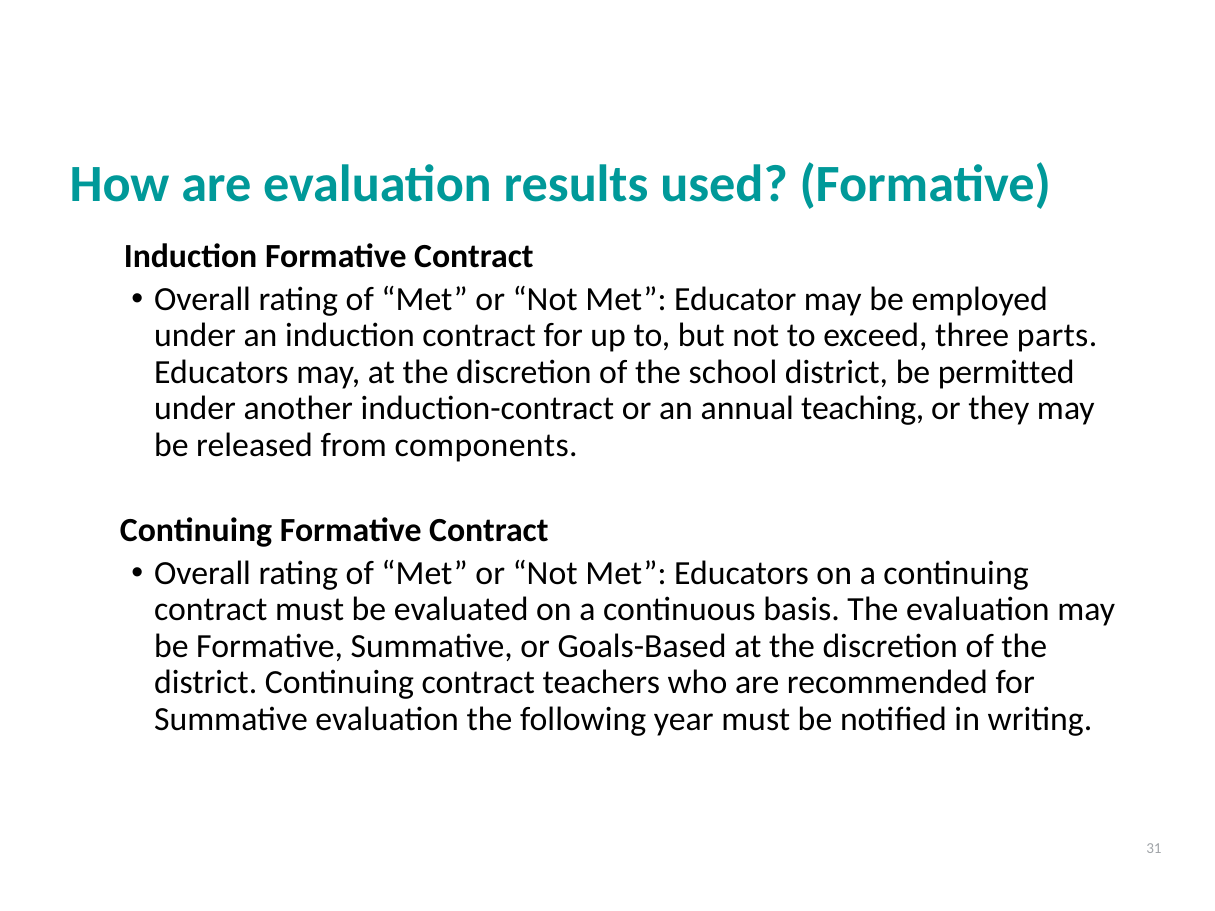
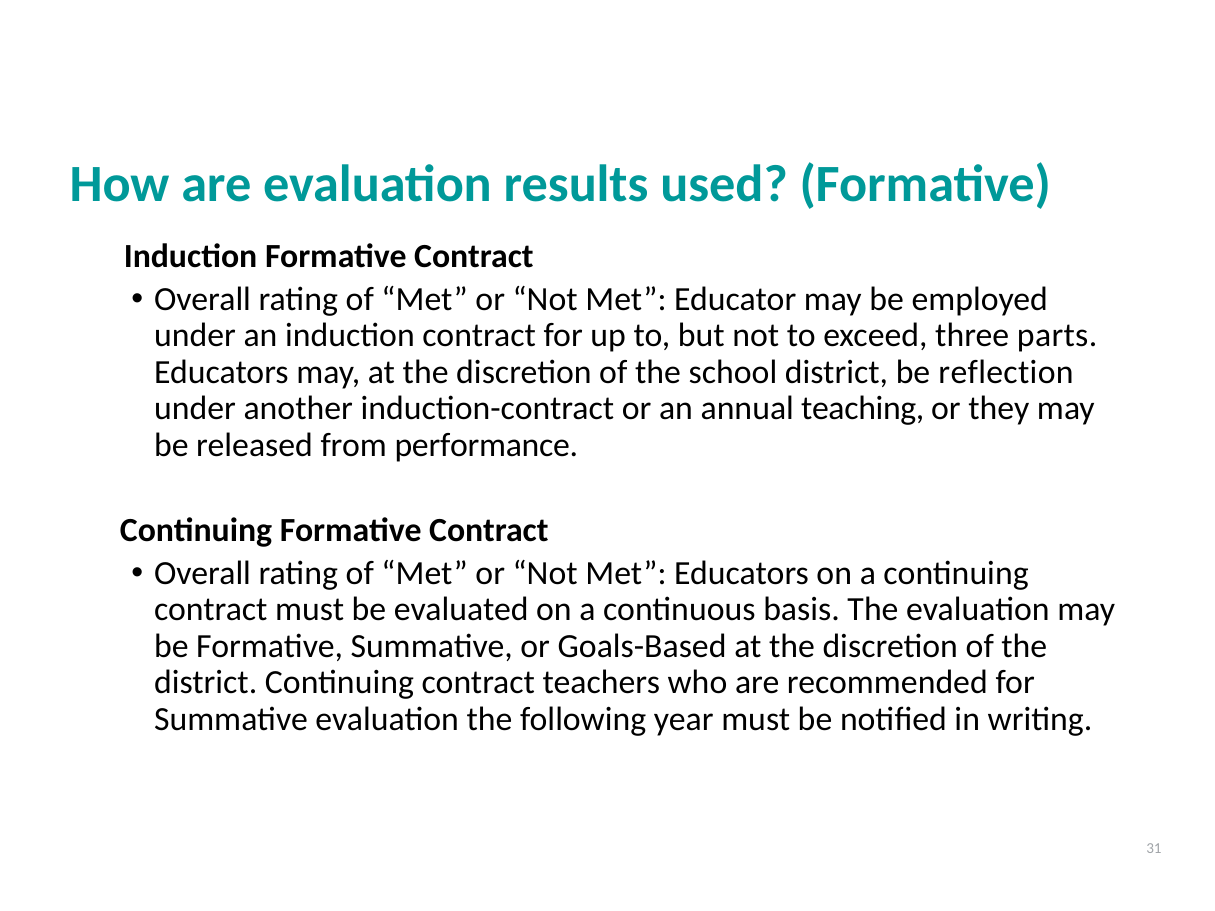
permitted: permitted -> reflection (1006, 372)
components: components -> performance (486, 445)
